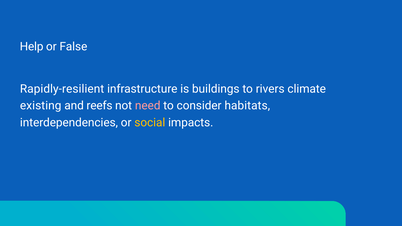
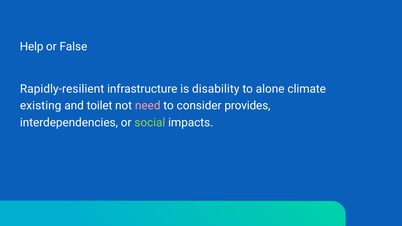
buildings: buildings -> disability (216, 89)
rivers: rivers -> alone (270, 89)
reefs: reefs -> toilet (100, 106)
habitats: habitats -> provides (247, 106)
social colour: yellow -> light green (150, 123)
